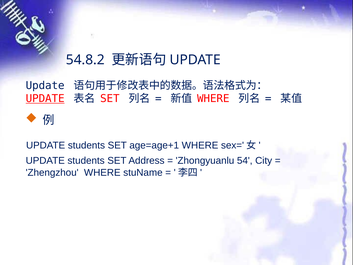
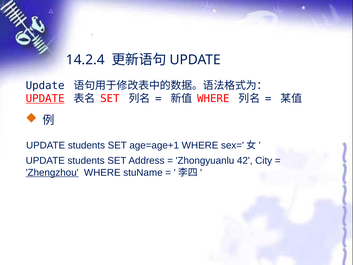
54.8.2: 54.8.2 -> 14.2.4 (85, 60)
54: 54 -> 42 (245, 161)
Zhengzhou underline: none -> present (52, 172)
